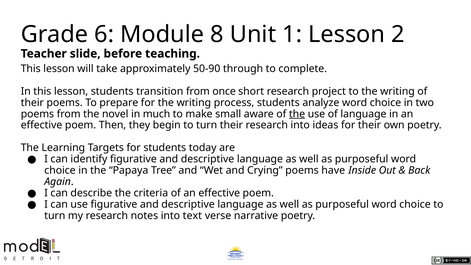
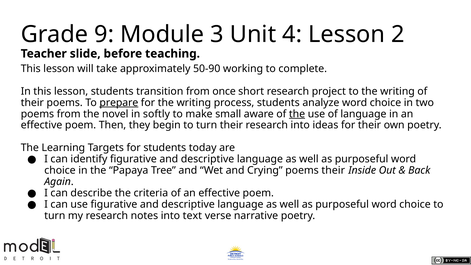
6: 6 -> 9 (104, 34)
8: 8 -> 3 (217, 34)
1: 1 -> 4 (292, 34)
through: through -> working (243, 69)
prepare underline: none -> present (119, 103)
much: much -> softly (156, 114)
poems have: have -> their (333, 170)
